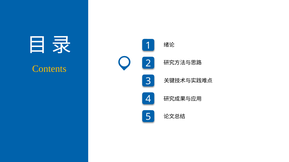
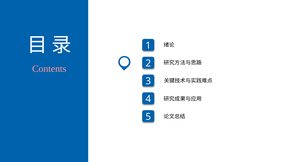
Contents colour: yellow -> pink (49, 69)
